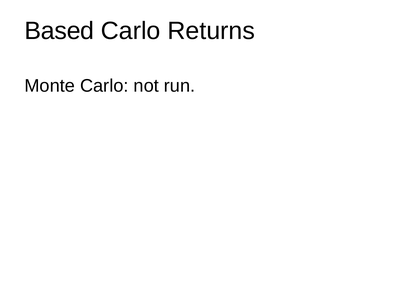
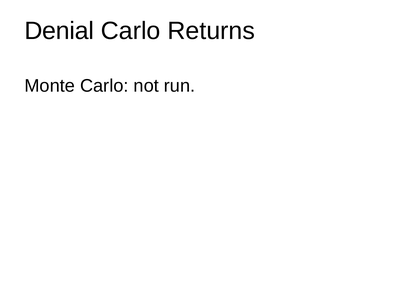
Based: Based -> Denial (59, 31)
